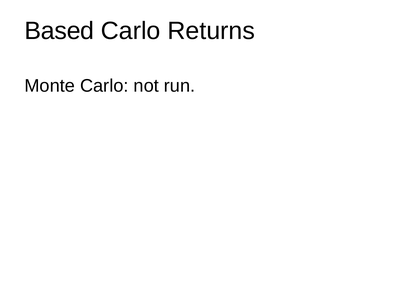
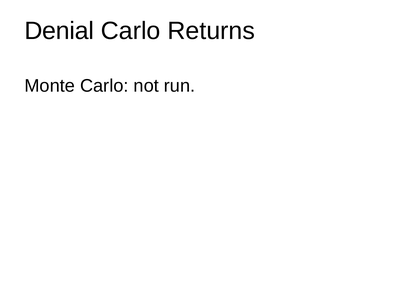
Based: Based -> Denial (59, 31)
